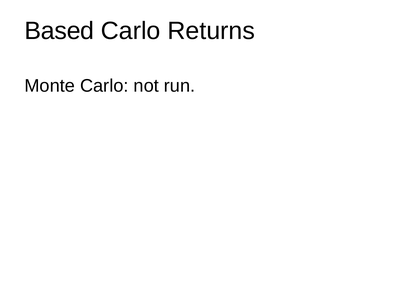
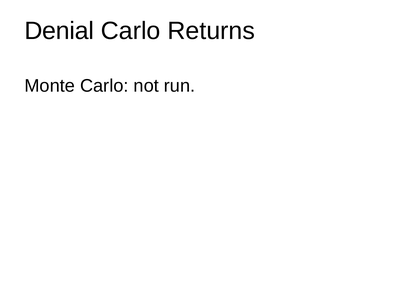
Based: Based -> Denial (59, 31)
